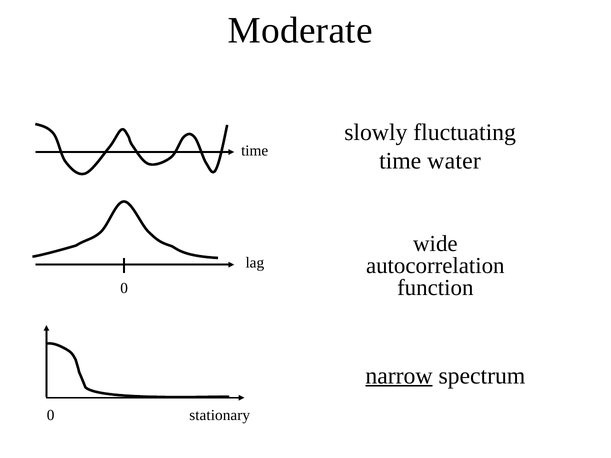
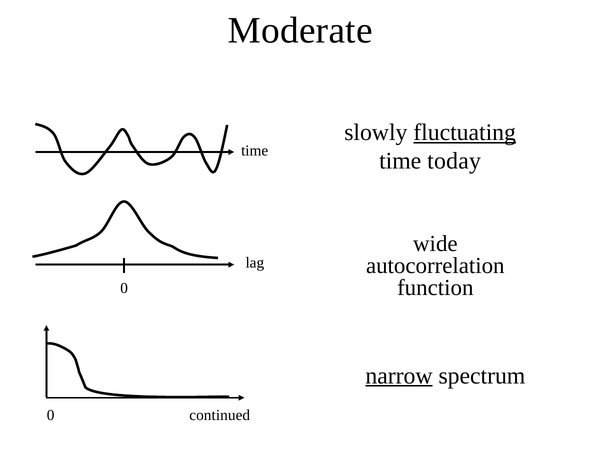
fluctuating underline: none -> present (465, 133)
water: water -> today (454, 161)
stationary: stationary -> continued (220, 415)
